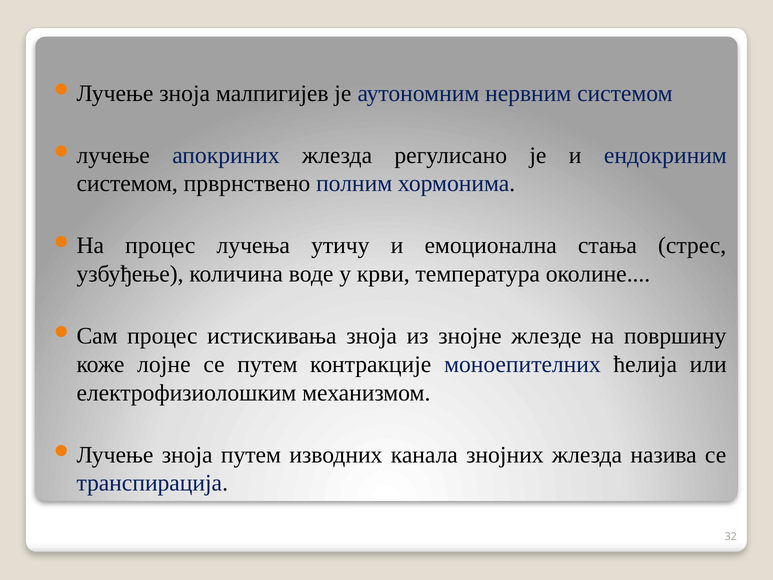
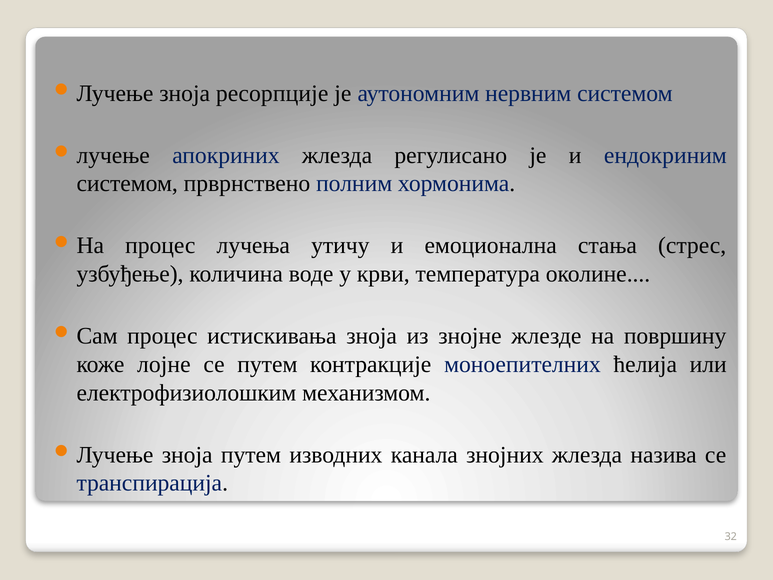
малпигијев: малпигијев -> ресорпције (272, 93)
